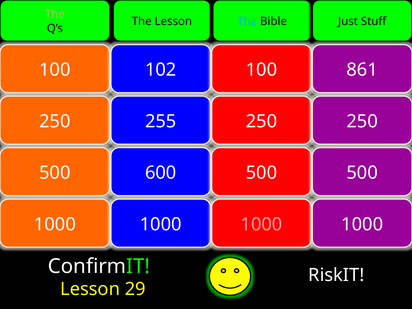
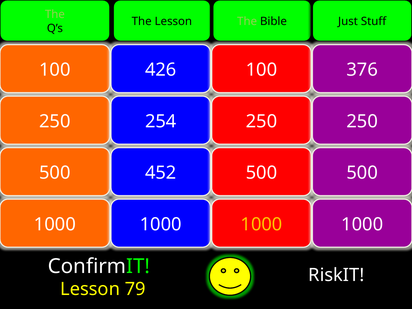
The colour: light blue -> light green (247, 21)
102: 102 -> 426 (161, 70)
861: 861 -> 376 (362, 70)
255: 255 -> 254 (161, 121)
600: 600 -> 452 (161, 173)
1000 colour: pink -> yellow (261, 224)
29: 29 -> 79 (135, 289)
